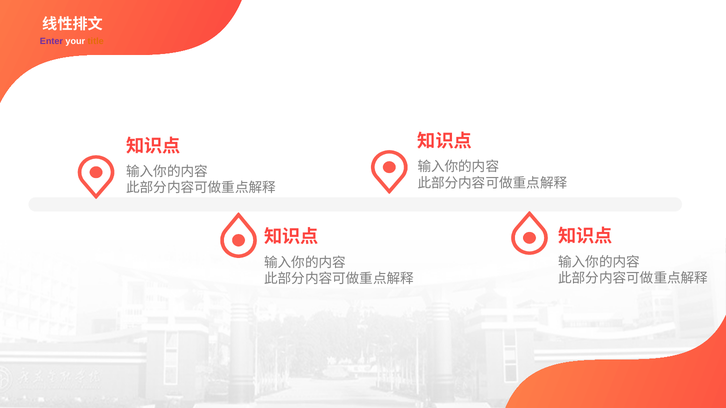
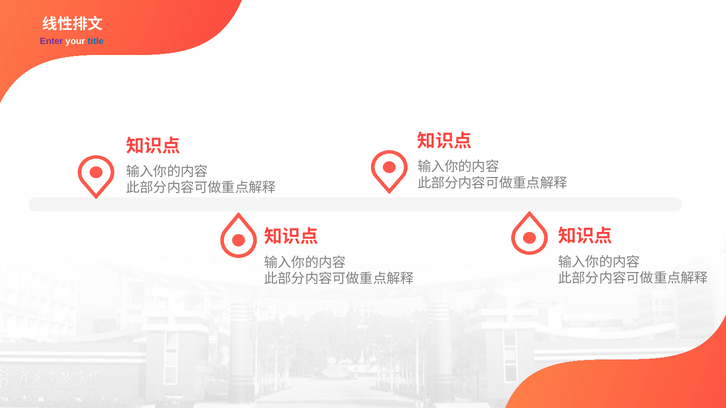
title colour: orange -> blue (96, 41)
